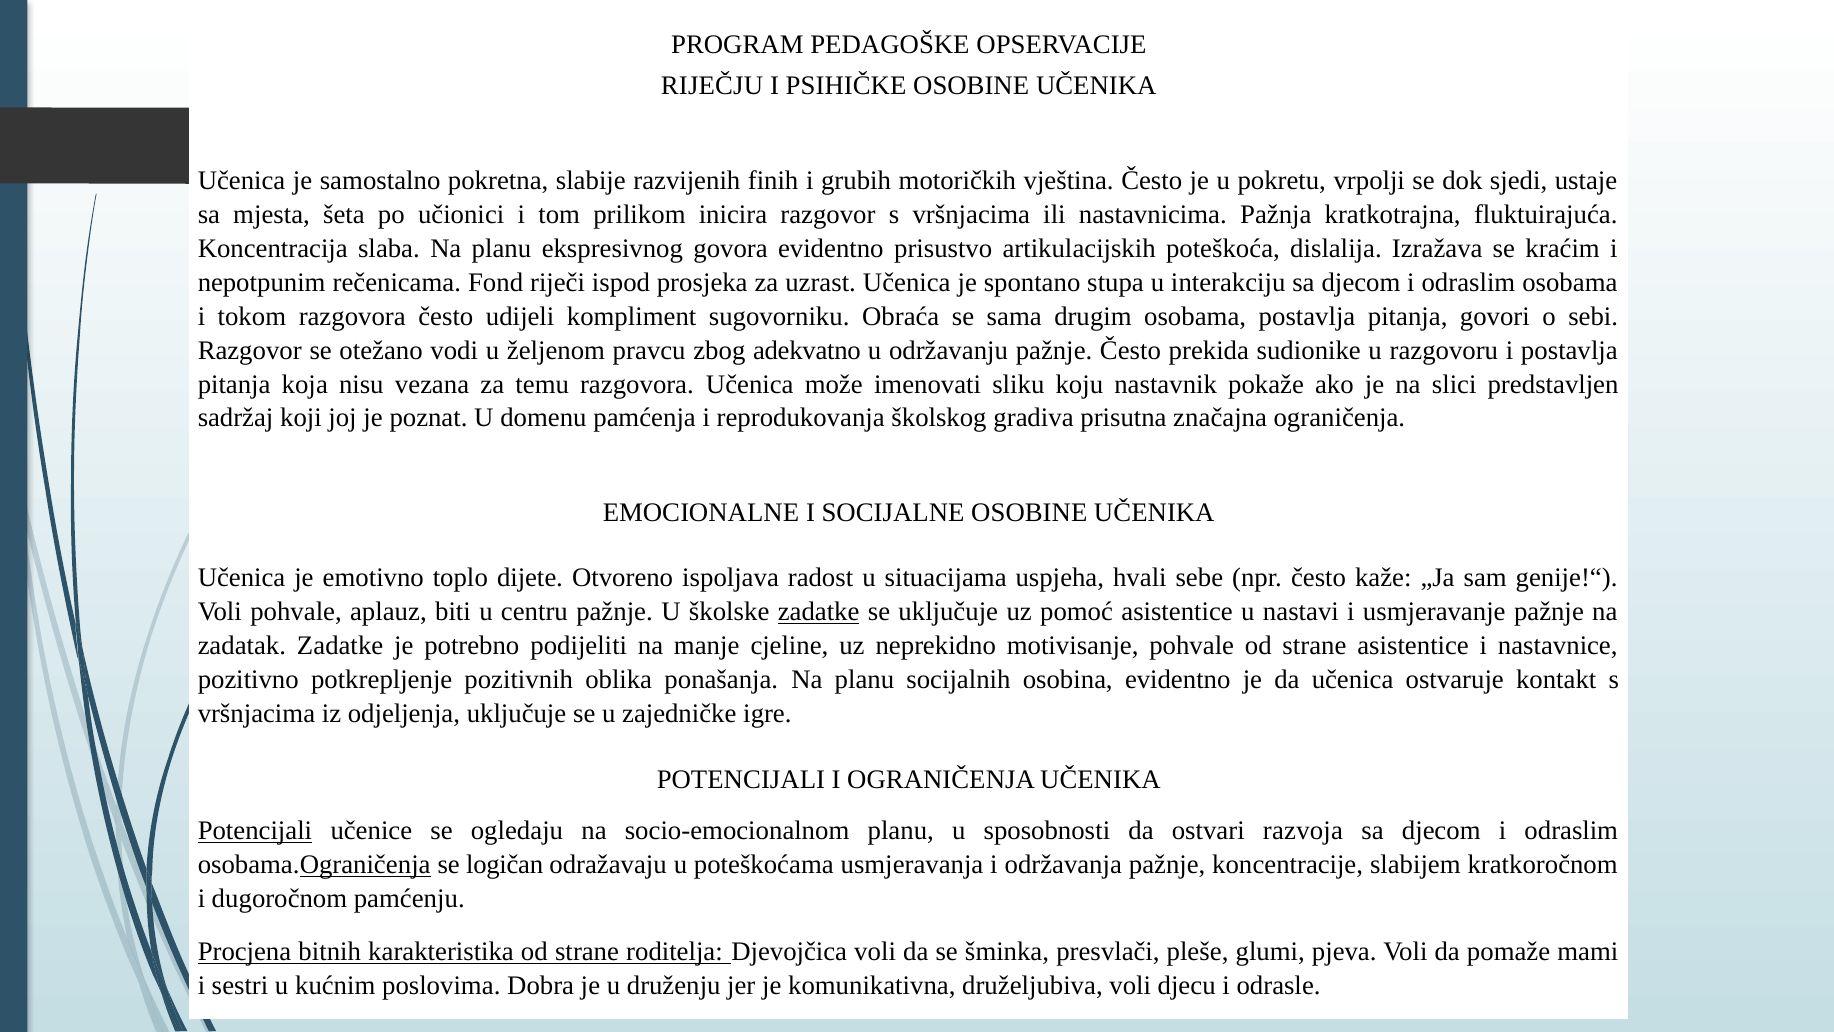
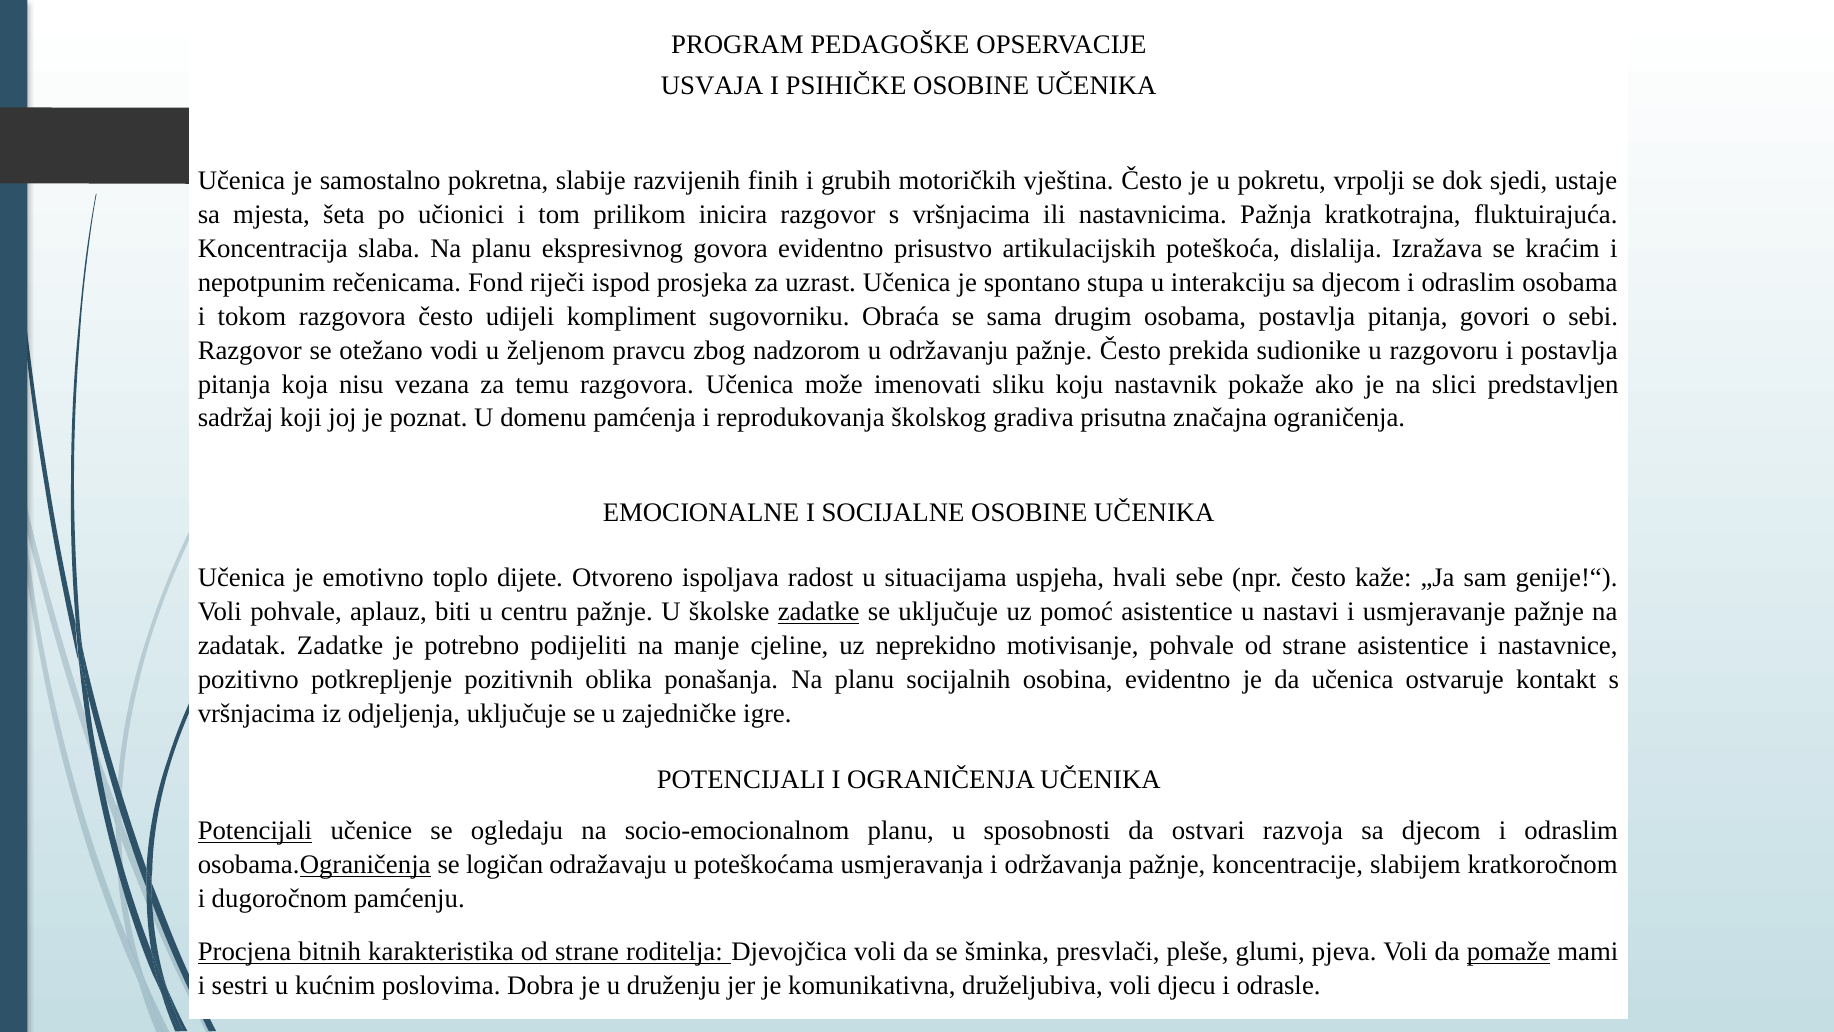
RIJEČJU: RIJEČJU -> USVAJA (712, 86)
adekvatno: adekvatno -> nadzorom (807, 350)
pomaže underline: none -> present (1509, 951)
